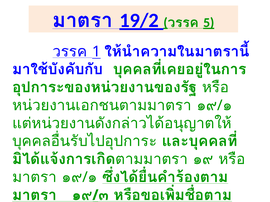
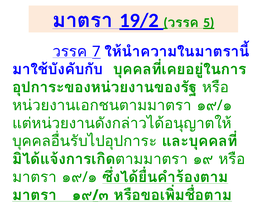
1: 1 -> 7 (96, 52)
